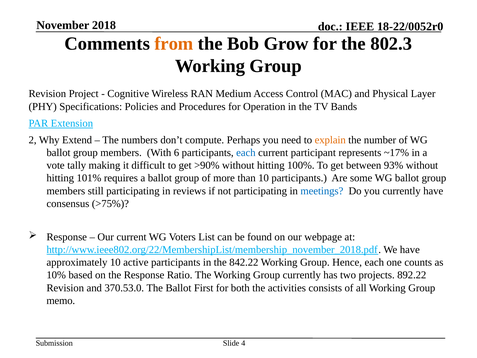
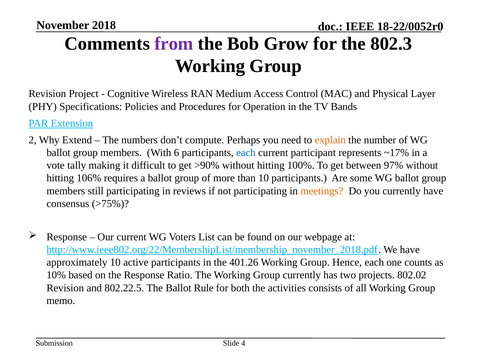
from colour: orange -> purple (174, 44)
93%: 93% -> 97% (394, 165)
101%: 101% -> 106% (89, 178)
meetings colour: blue -> orange (322, 191)
842.22: 842.22 -> 401.26 (244, 262)
892.22: 892.22 -> 802.02 (412, 275)
370.53.0: 370.53.0 -> 802.22.5 (124, 288)
First: First -> Rule (204, 288)
